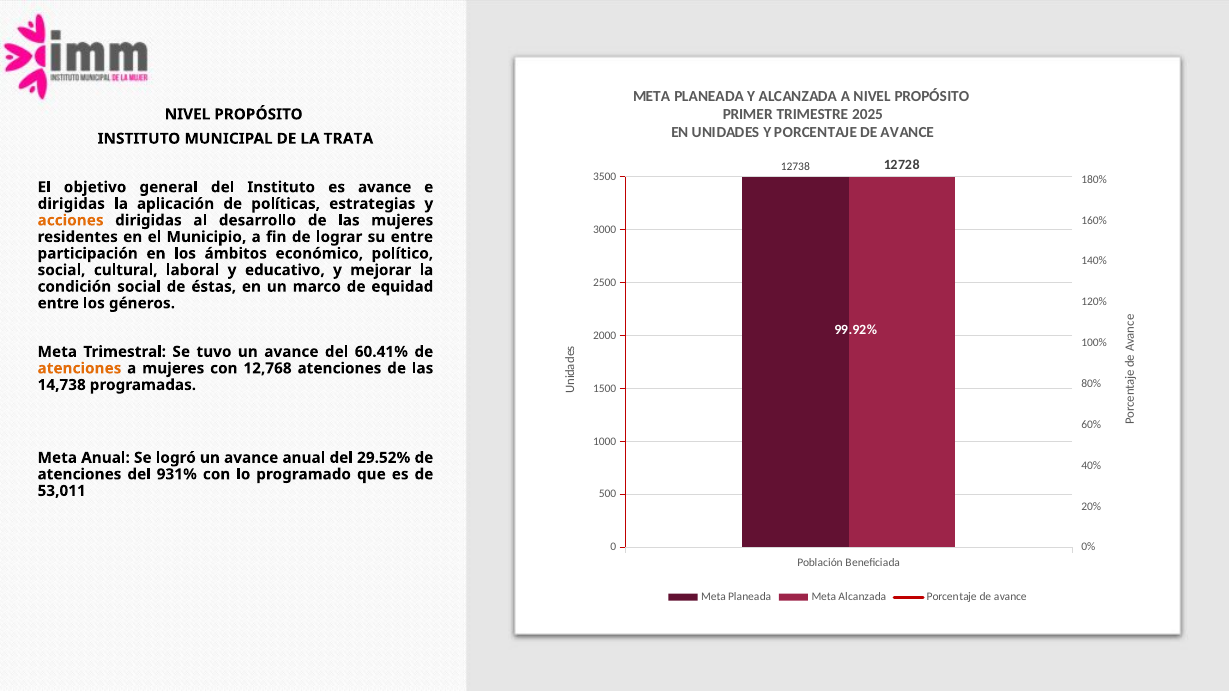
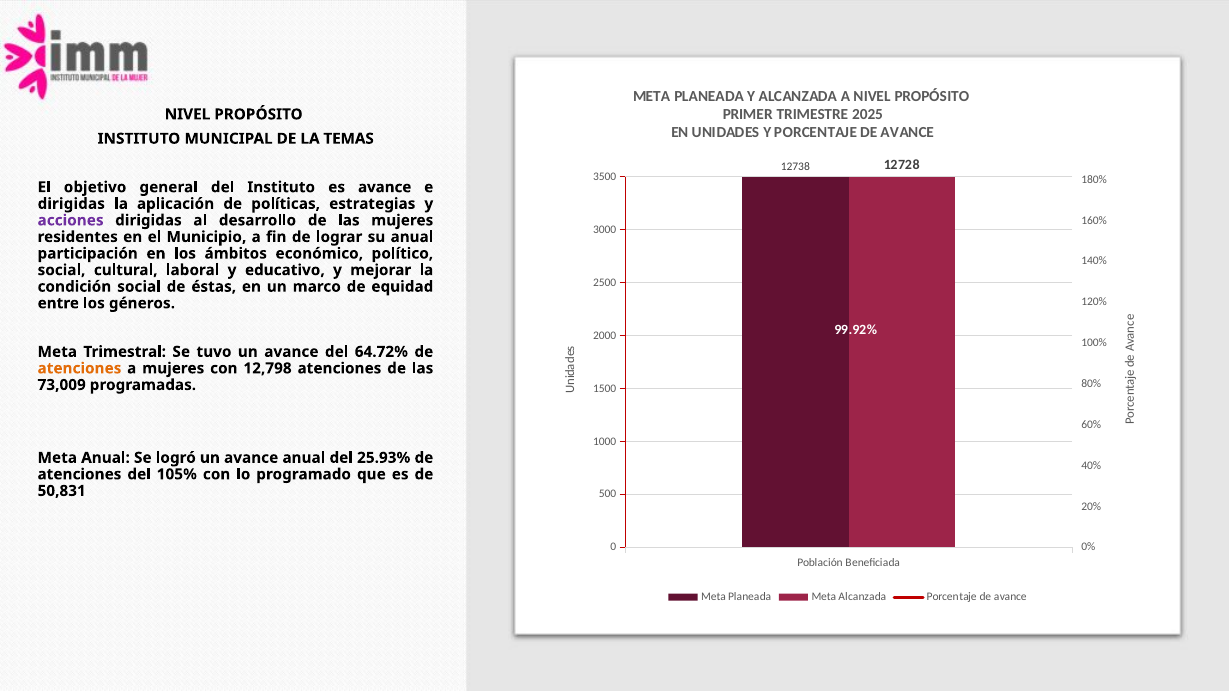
TRATA: TRATA -> TEMAS (349, 139)
acciones colour: orange -> purple (71, 220)
su entre: entre -> anual (412, 237)
60.41%: 60.41% -> 64.72% (381, 352)
12,768: 12,768 -> 12,798 (268, 368)
14,738: 14,738 -> 73,009 (62, 385)
29.52%: 29.52% -> 25.93% (384, 458)
931%: 931% -> 105% (177, 474)
53,011: 53,011 -> 50,831 (62, 491)
